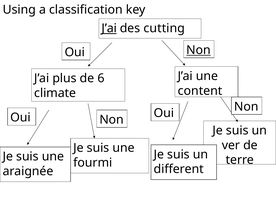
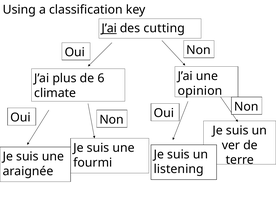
Non underline: present -> none (199, 50)
content: content -> opinion (200, 91)
different: different -> listening (179, 169)
